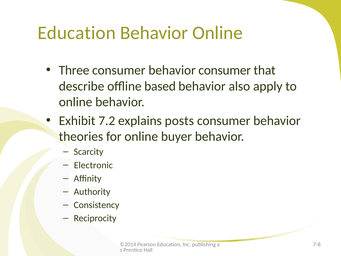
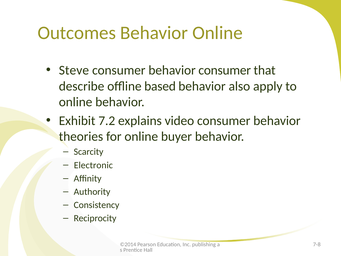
Education: Education -> Outcomes (77, 33)
Three: Three -> Steve (74, 70)
posts: posts -> video (179, 121)
